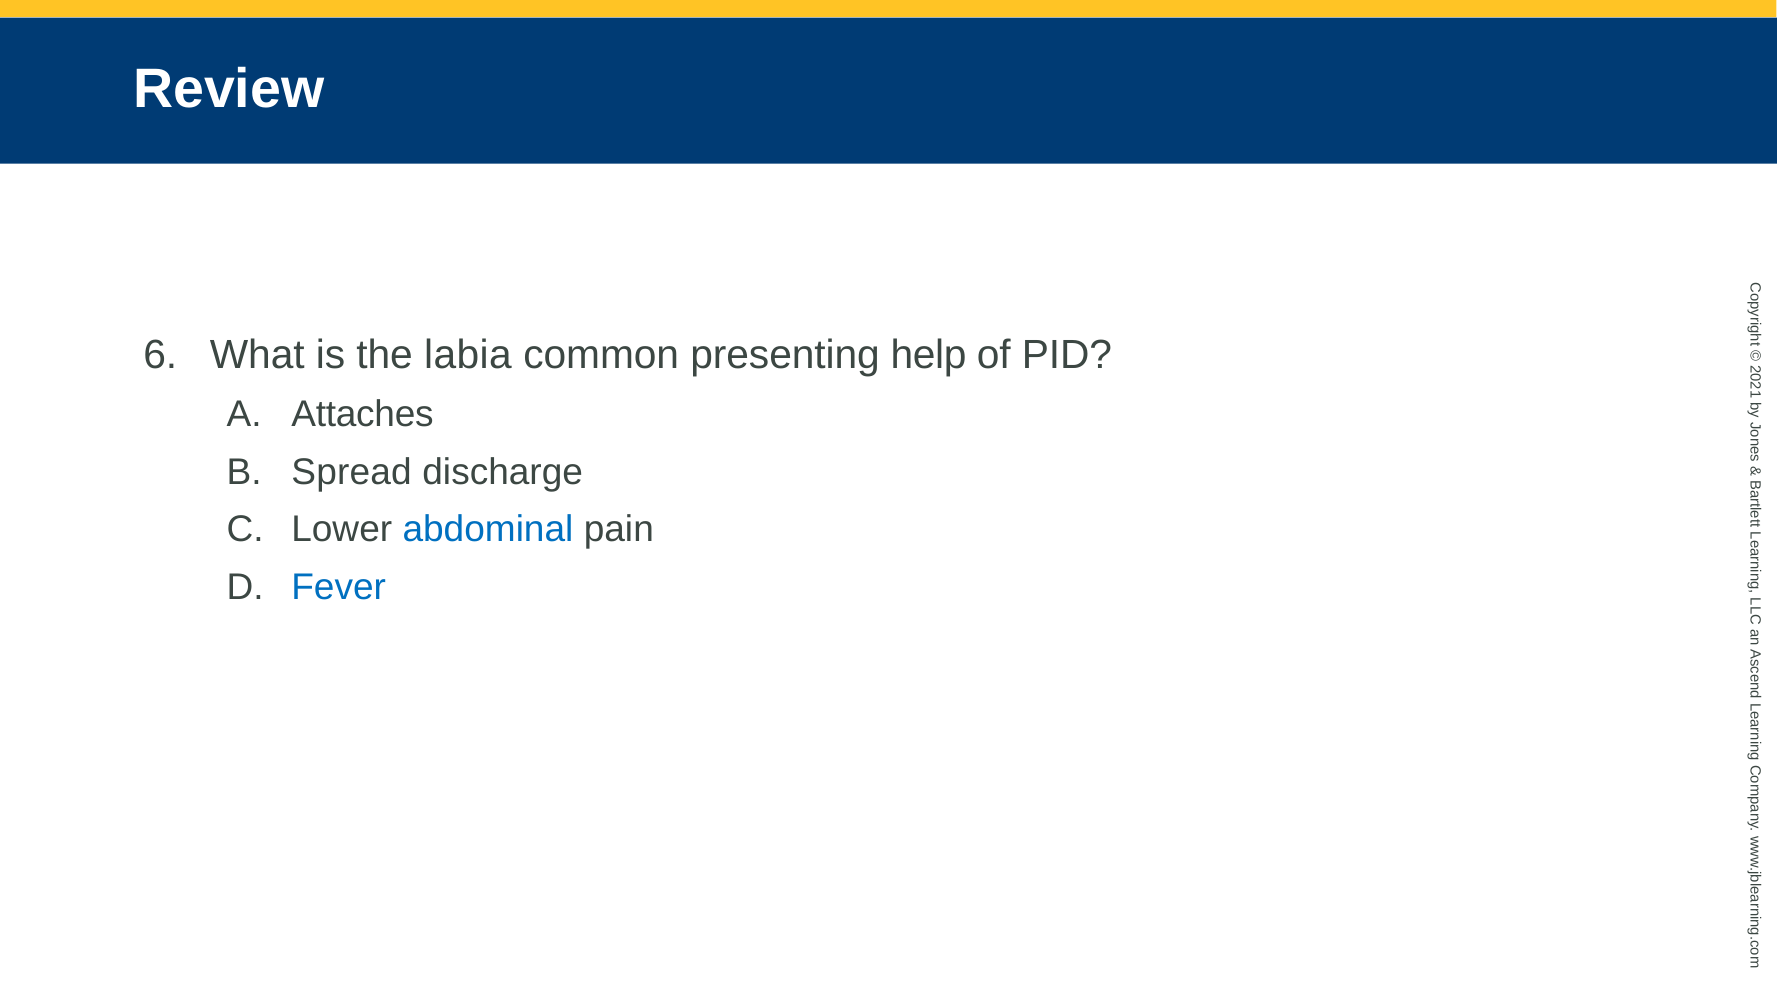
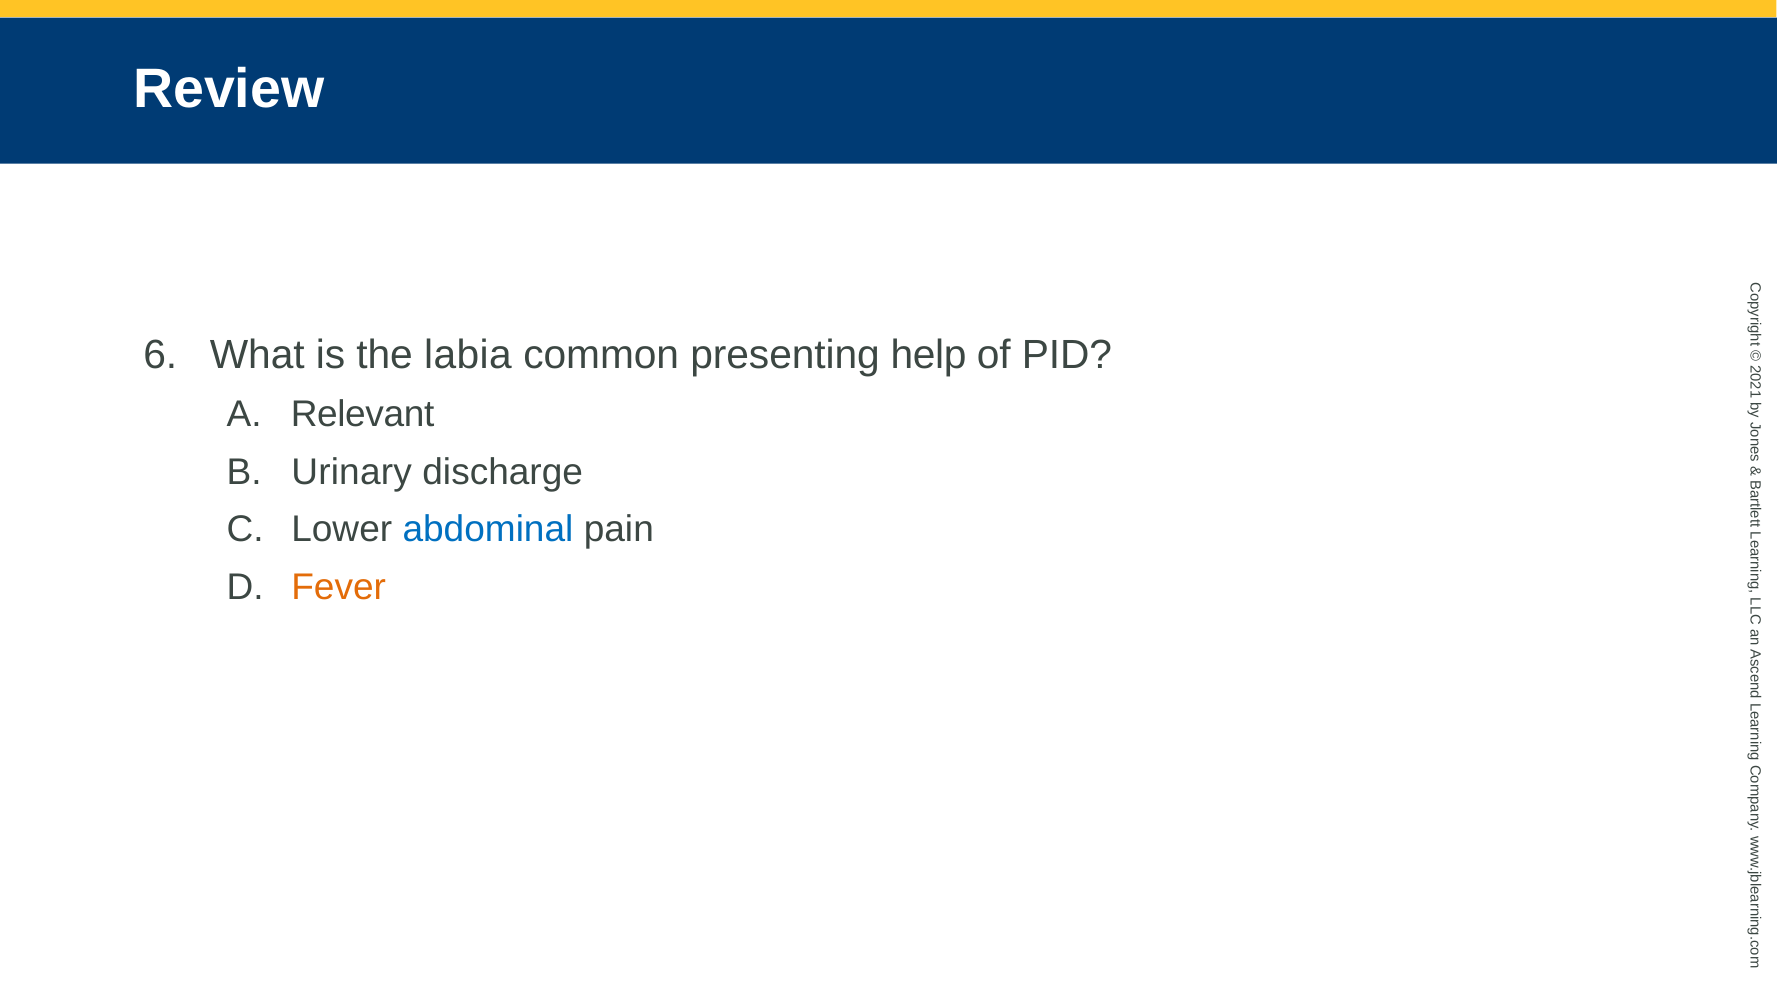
Attaches: Attaches -> Relevant (363, 414)
Spread: Spread -> Urinary (352, 472)
Fever colour: blue -> orange (339, 587)
